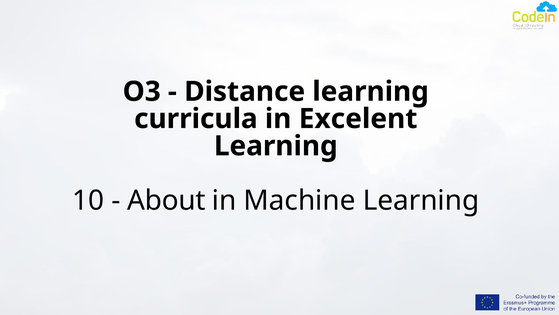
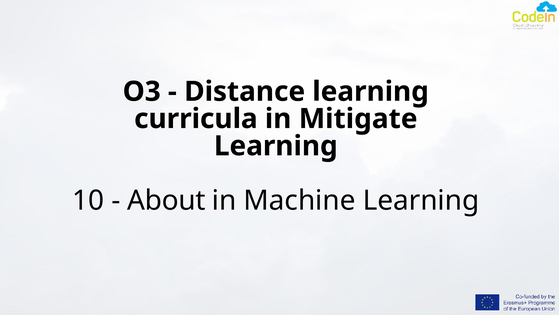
Excelent: Excelent -> Mitigate (358, 119)
